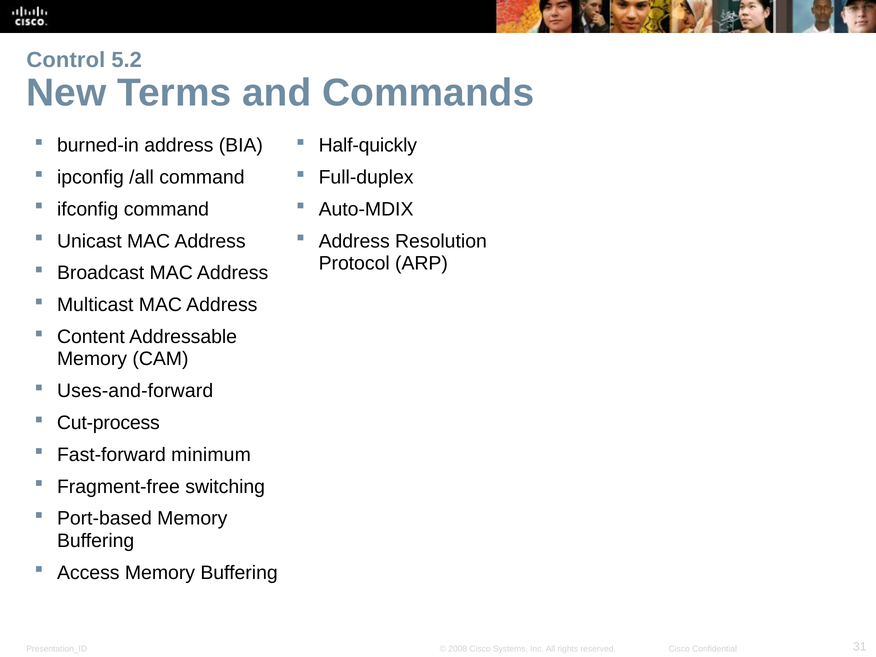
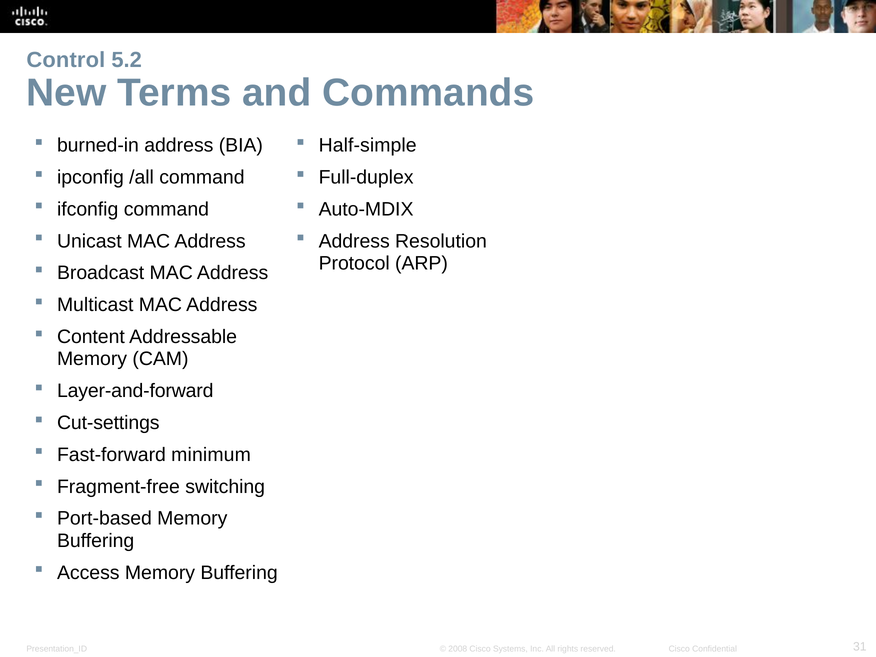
Half-quickly: Half-quickly -> Half-simple (368, 145)
Uses-and-forward: Uses-and-forward -> Layer-and-forward (135, 391)
Cut-process: Cut-process -> Cut-settings (108, 423)
